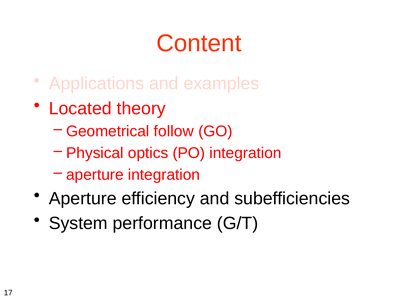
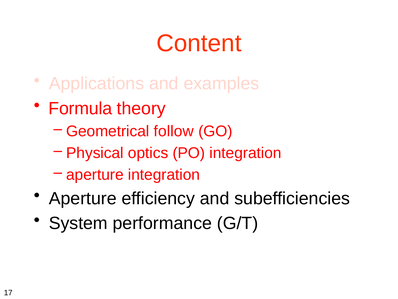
Located: Located -> Formula (80, 108)
